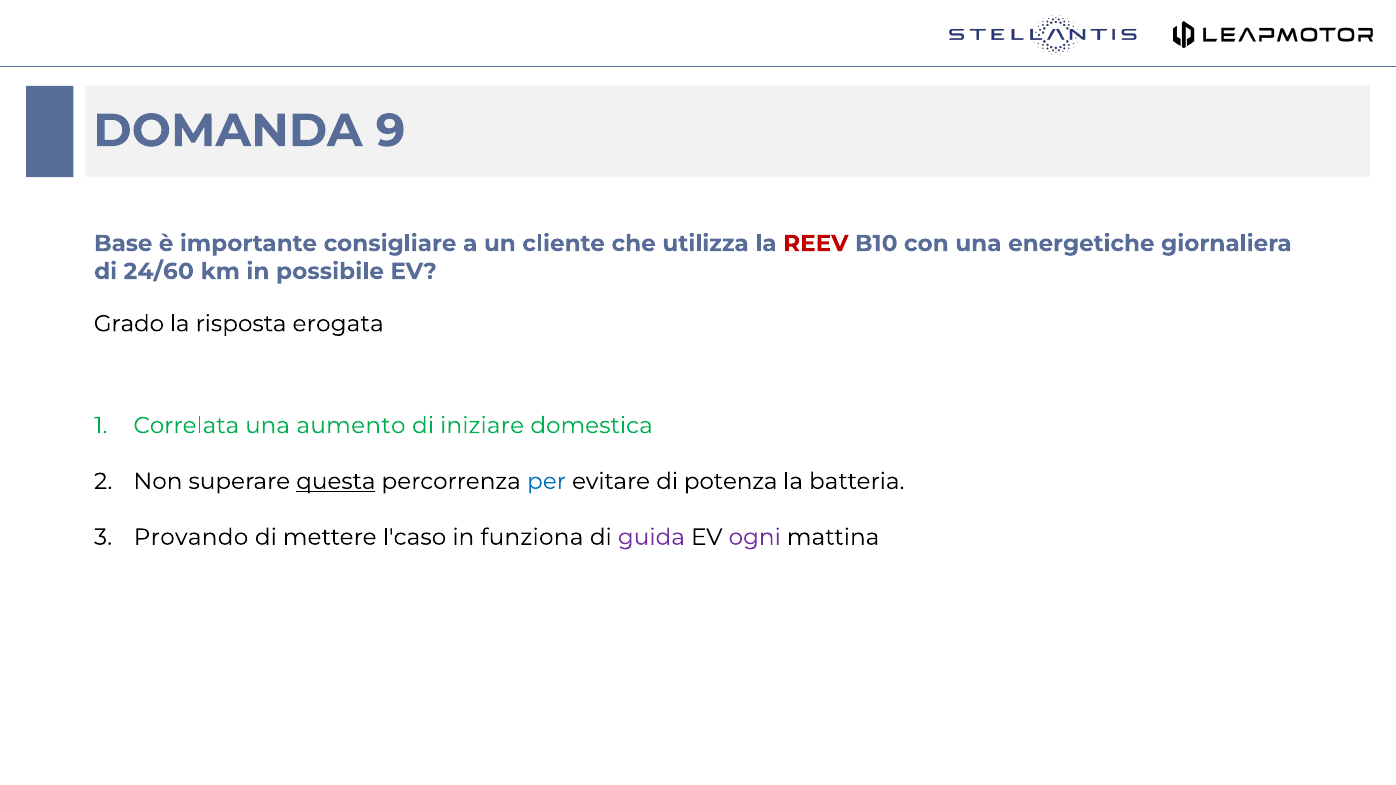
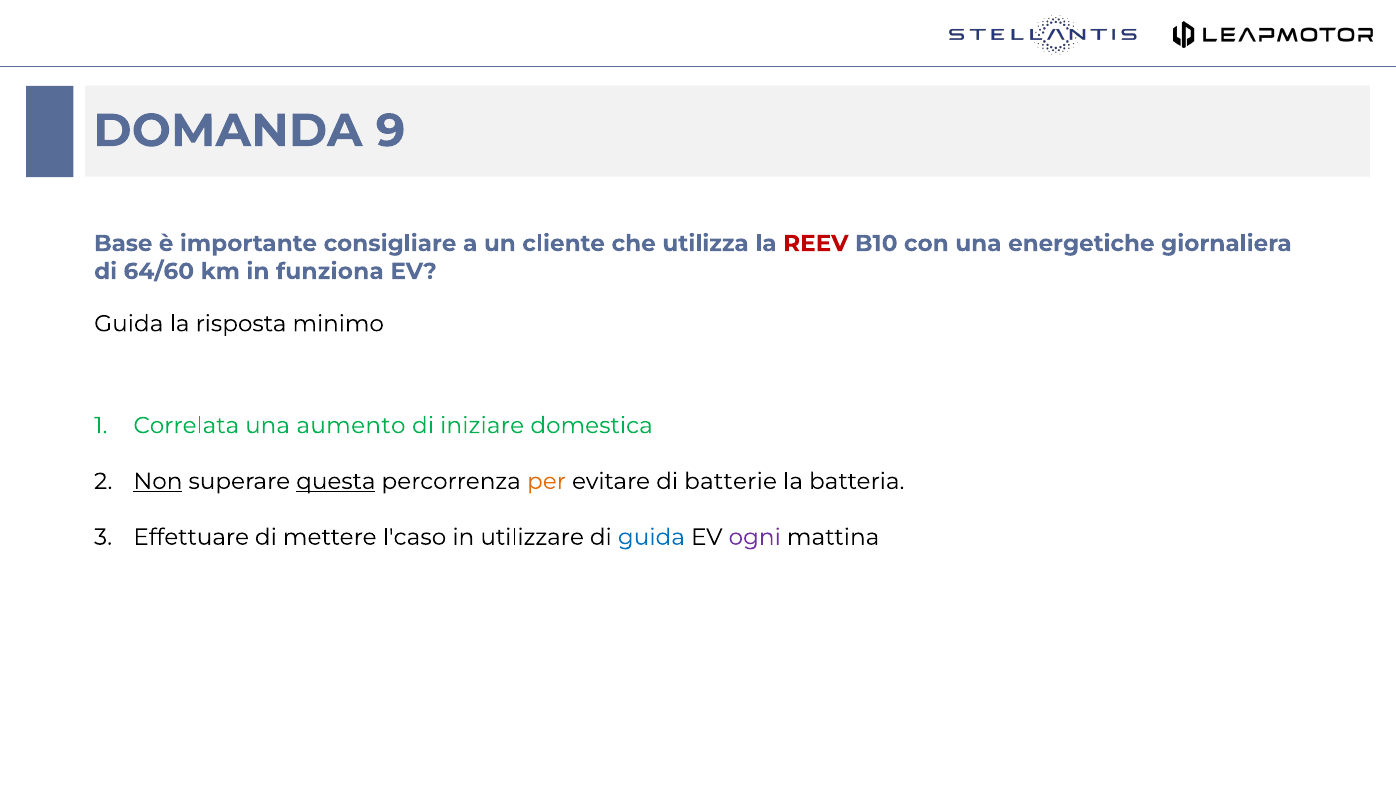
24/60: 24/60 -> 64/60 (159, 271)
possibile: possibile -> funziona (330, 271)
Grado: Grado -> Guida (129, 324)
erogata: erogata -> minimo (338, 324)
Non underline: none -> present (158, 481)
per colour: blue -> orange (547, 481)
potenza: potenza -> batterie (731, 481)
Provando: Provando -> Effettuare (191, 537)
funziona: funziona -> utilizzare (532, 537)
guida colour: purple -> blue (651, 537)
